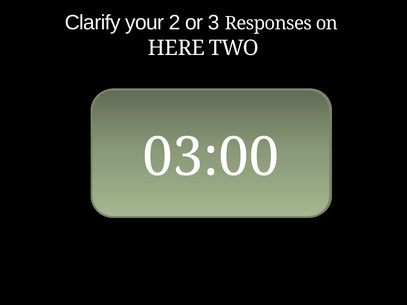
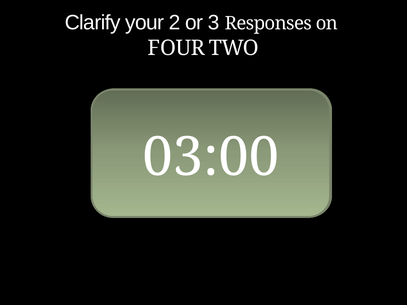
HERE: HERE -> FOUR (176, 48)
